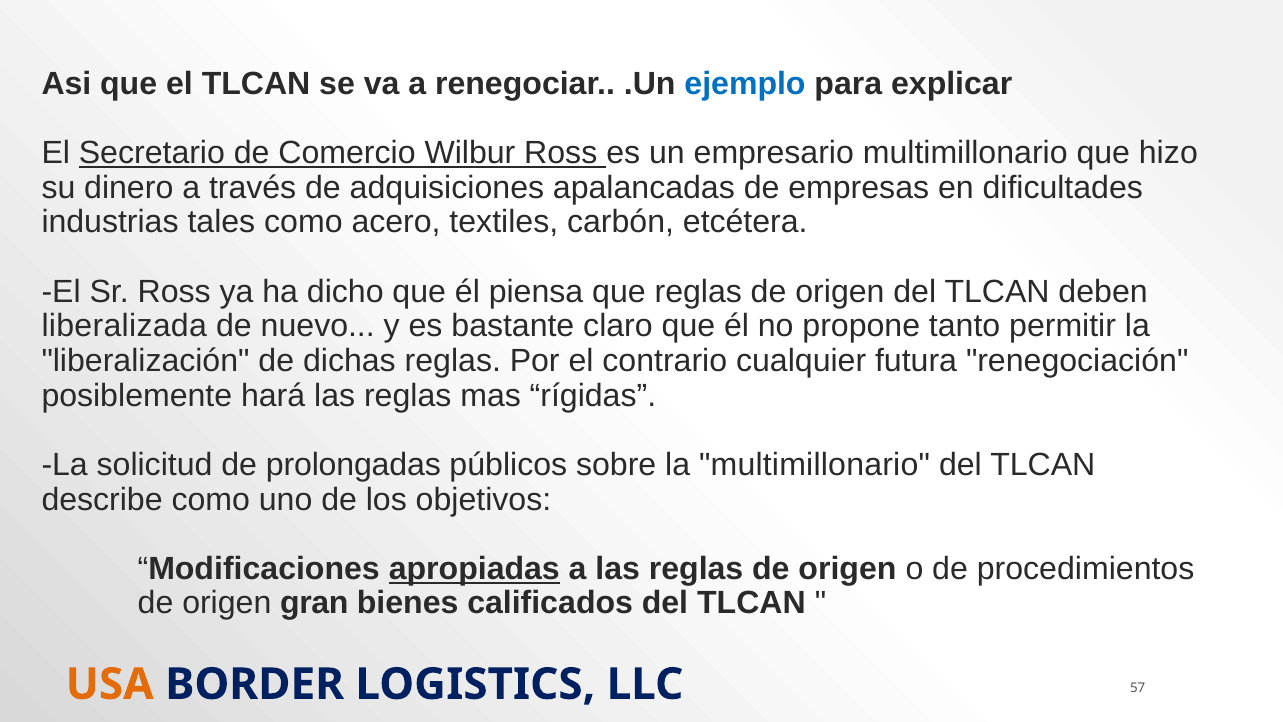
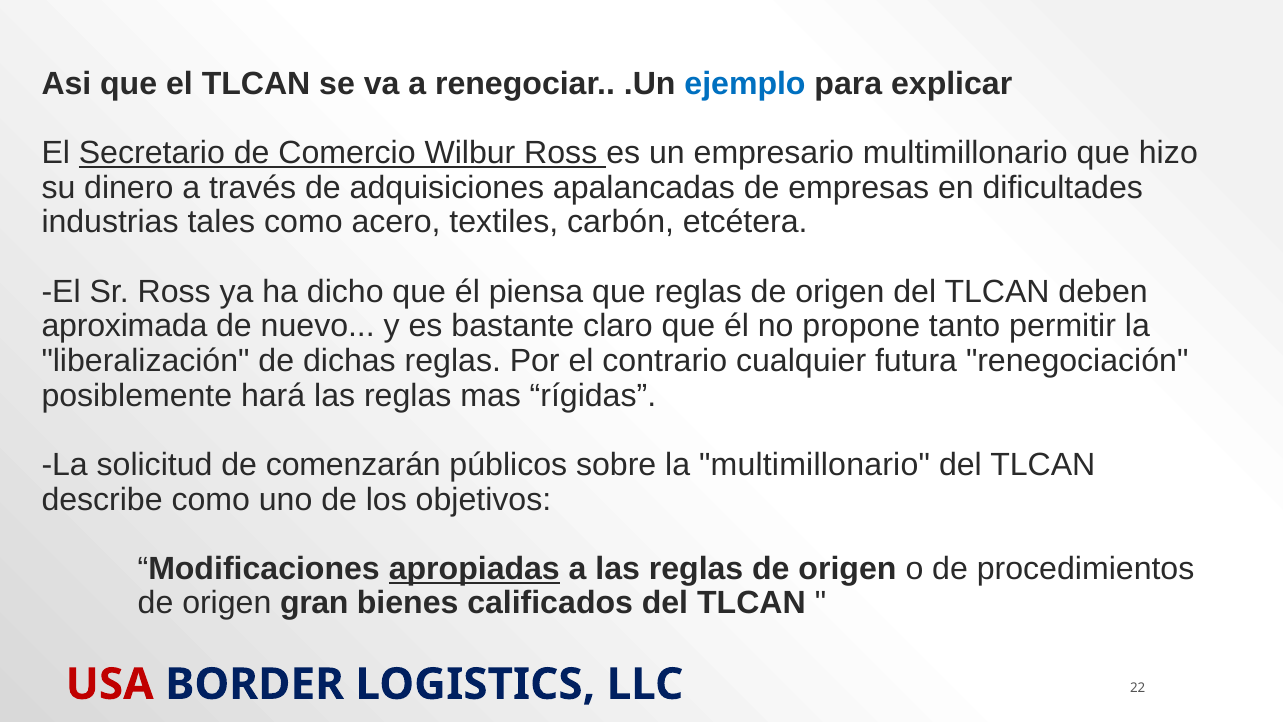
liberalizada: liberalizada -> aproximada (124, 326)
prolongadas: prolongadas -> comenzarán (353, 465)
USA colour: orange -> red (110, 684)
57: 57 -> 22 (1138, 688)
